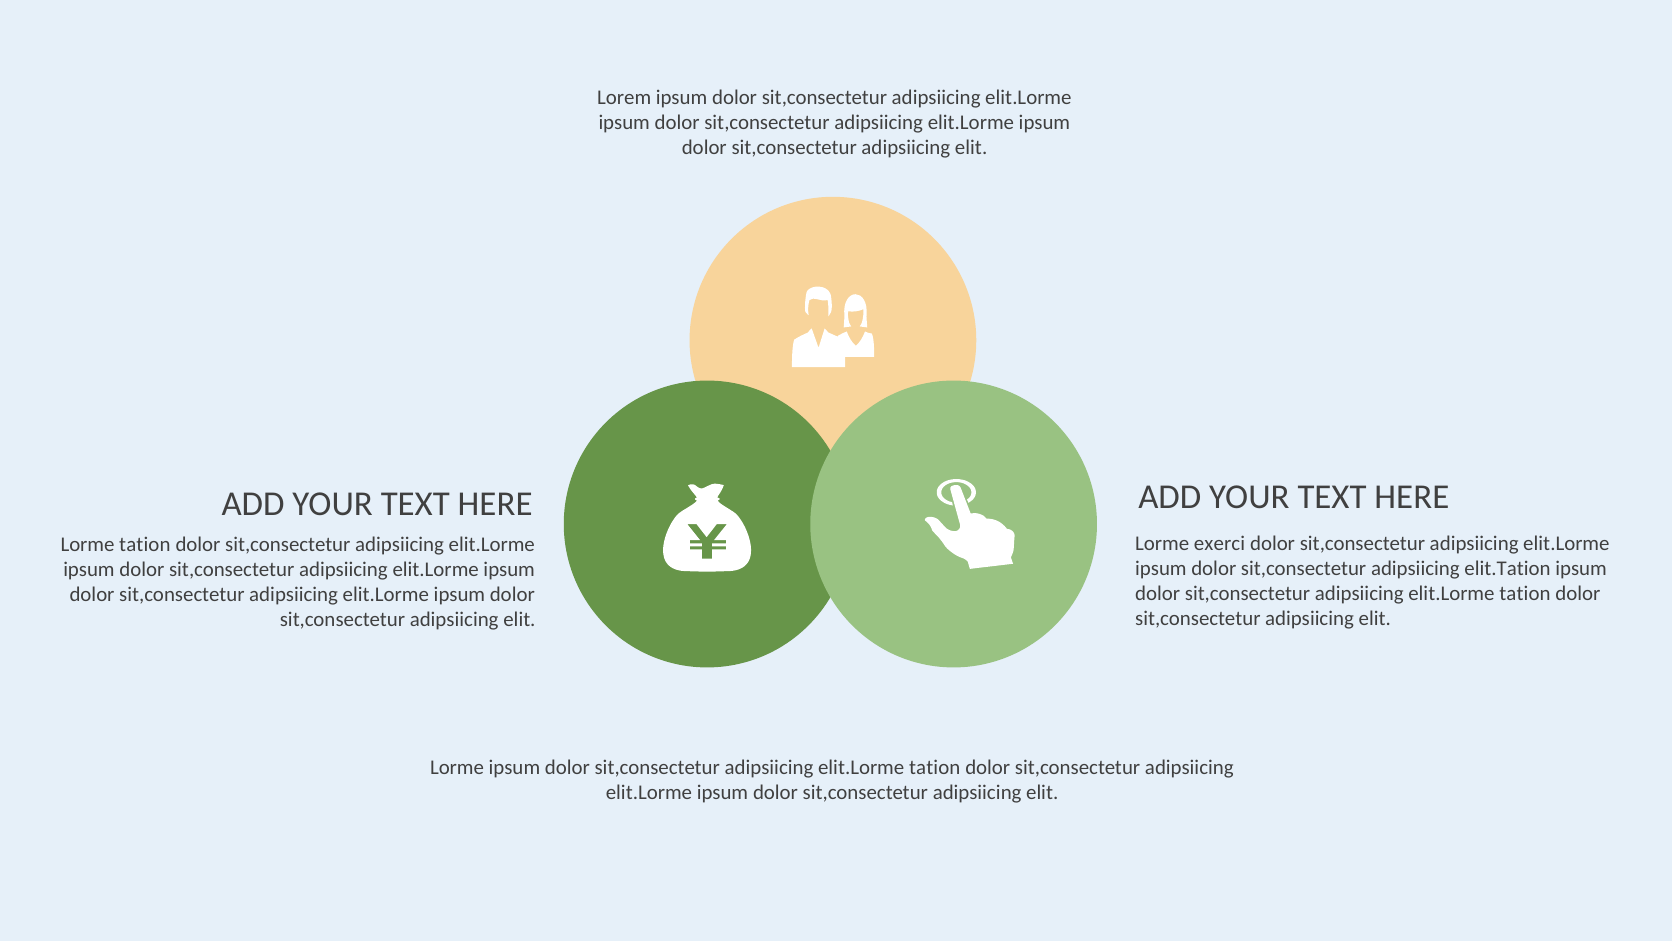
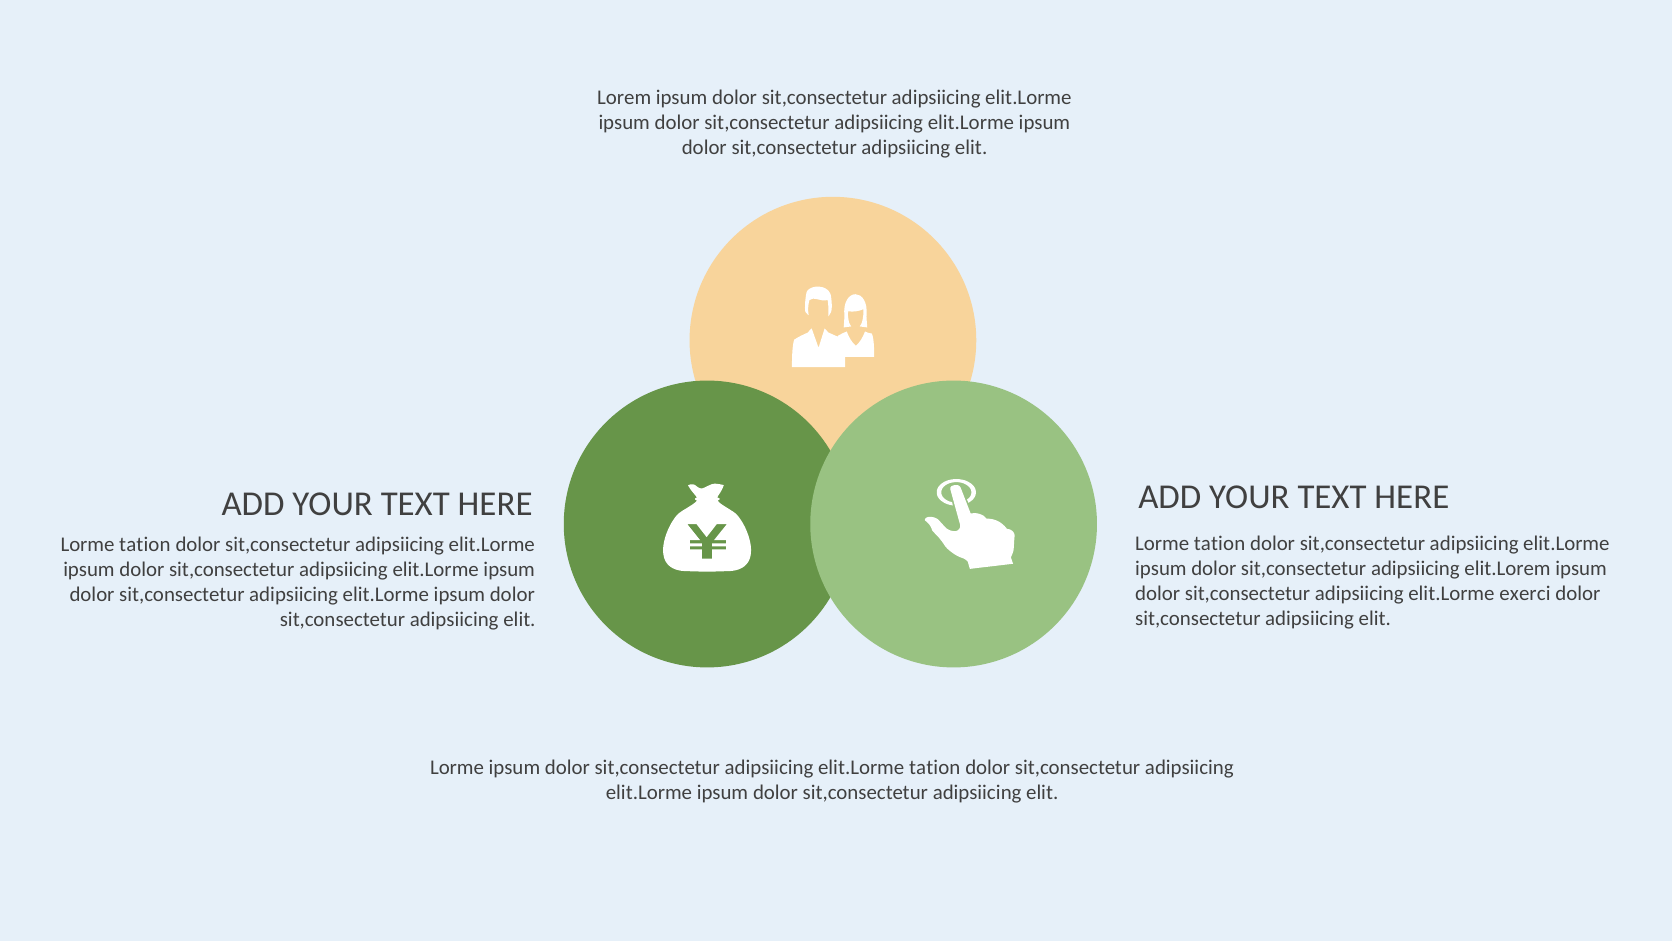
exerci: exerci -> tation (1220, 543)
elit.Tation: elit.Tation -> elit.Lorem (1508, 568)
tation: tation -> exerci (1525, 593)
